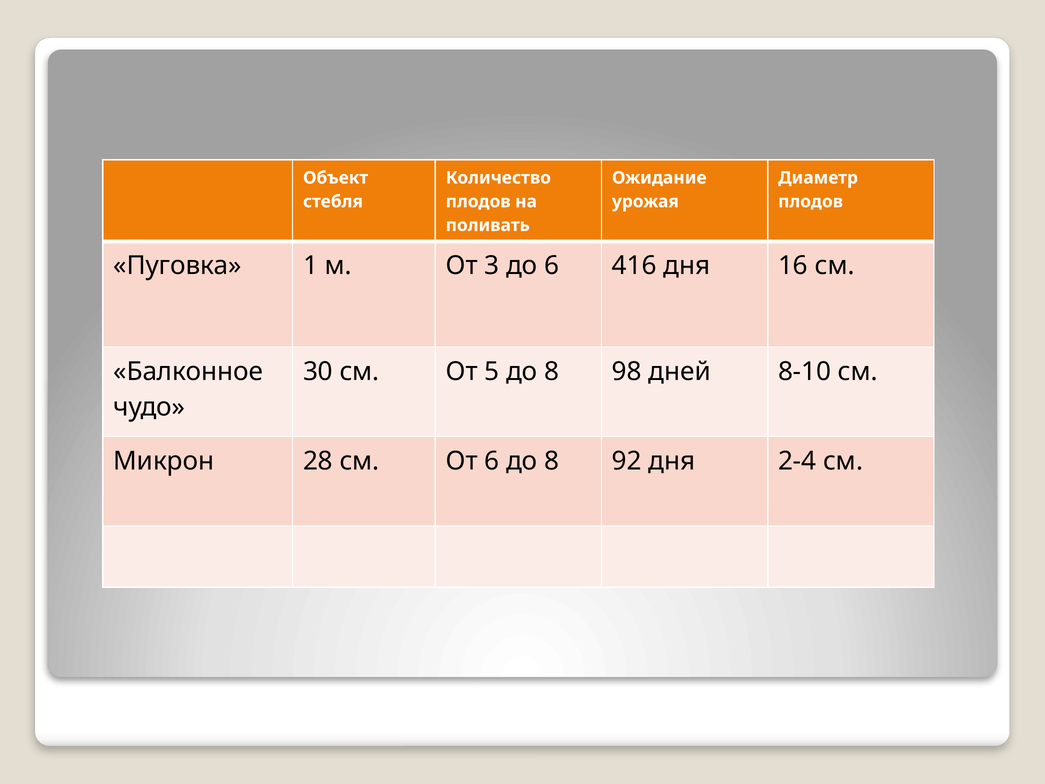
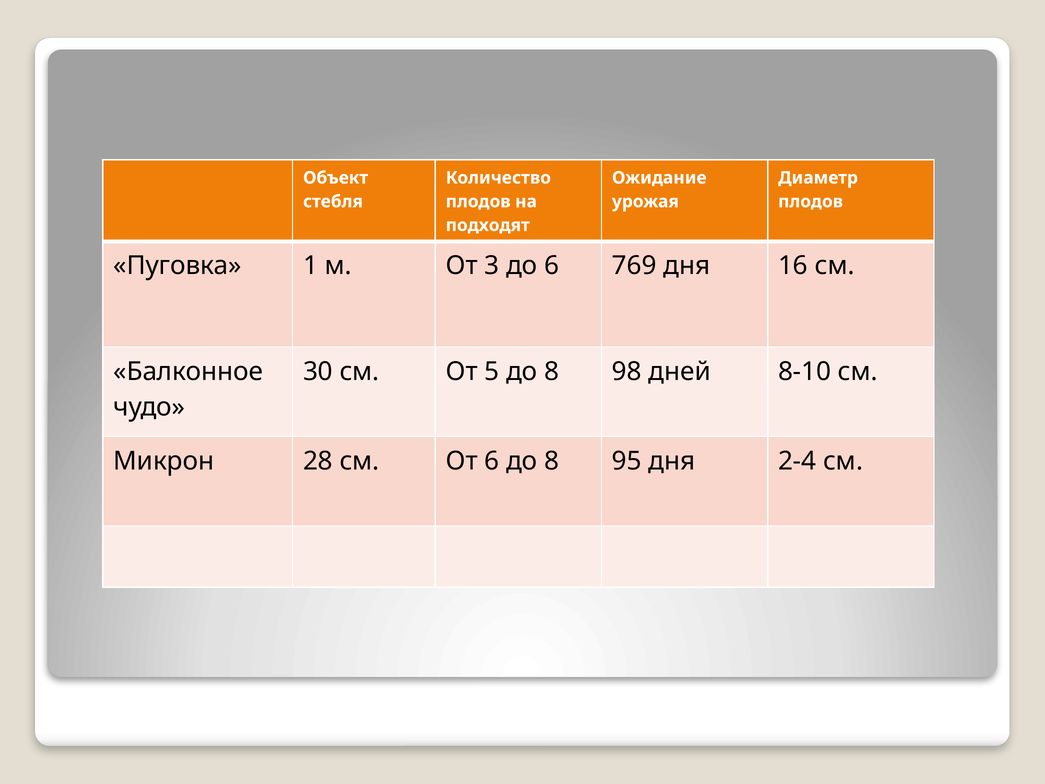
поливать: поливать -> подходят (488, 225)
416: 416 -> 769 (634, 266)
92: 92 -> 95 (627, 461)
